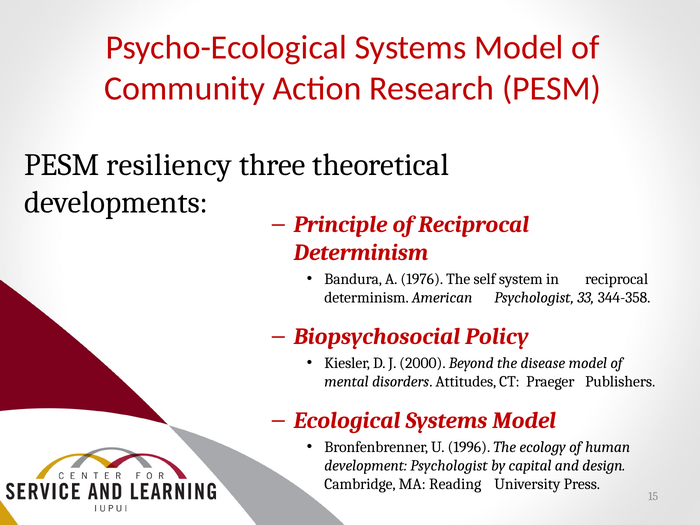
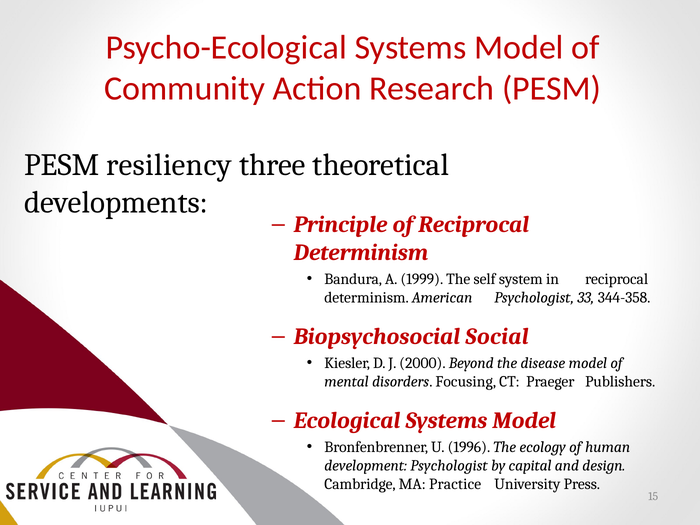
1976: 1976 -> 1999 (422, 279)
Policy: Policy -> Social (497, 337)
Attitudes: Attitudes -> Focusing (466, 382)
Reading: Reading -> Practice (455, 484)
